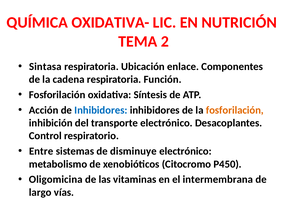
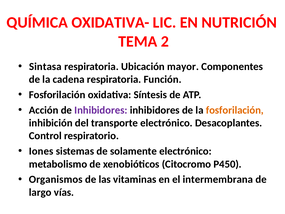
enlace: enlace -> mayor (183, 66)
Inhibidores colour: blue -> purple (101, 110)
Entre: Entre -> Iones (41, 151)
disminuye: disminuye -> solamente (133, 151)
Oligomicina: Oligomicina -> Organismos (56, 179)
